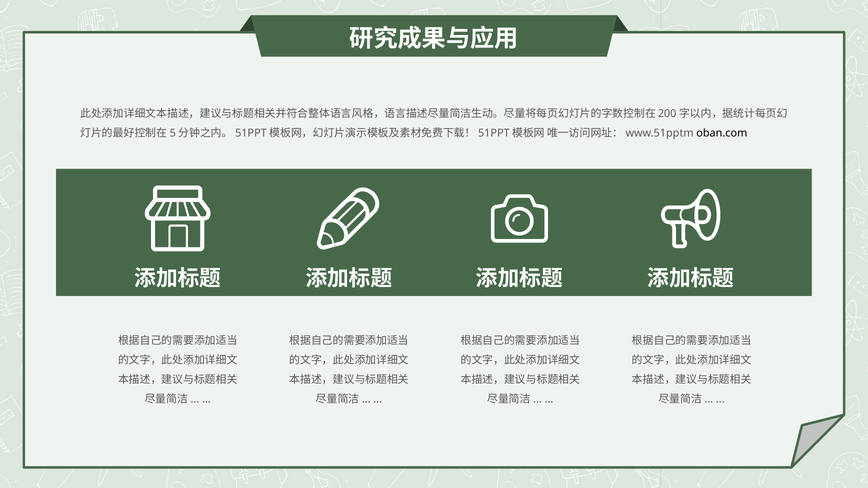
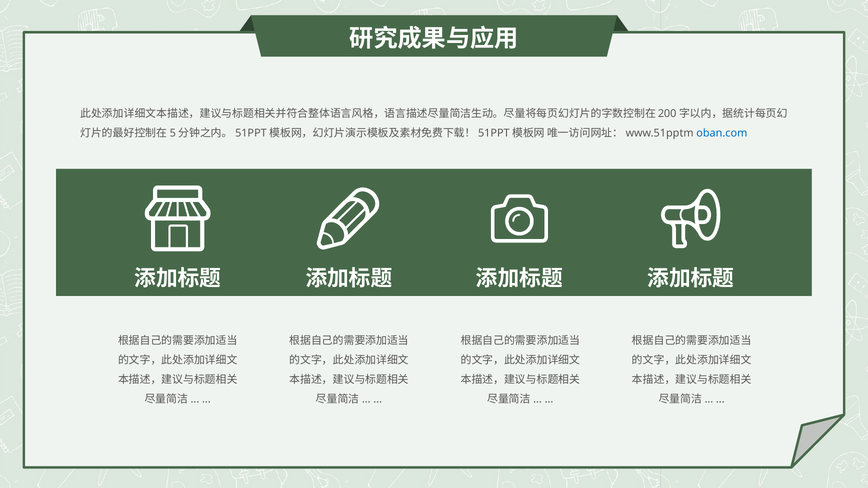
oban.com colour: black -> blue (722, 133)
